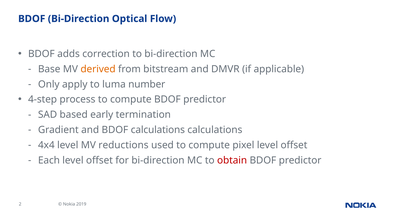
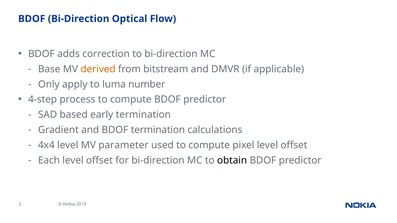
BDOF calculations: calculations -> termination (158, 130)
reductions: reductions -> parameter (123, 145)
obtain colour: red -> black (232, 160)
